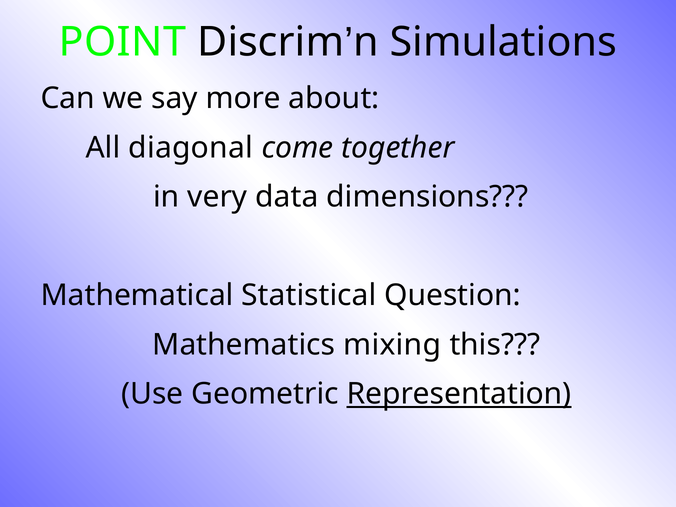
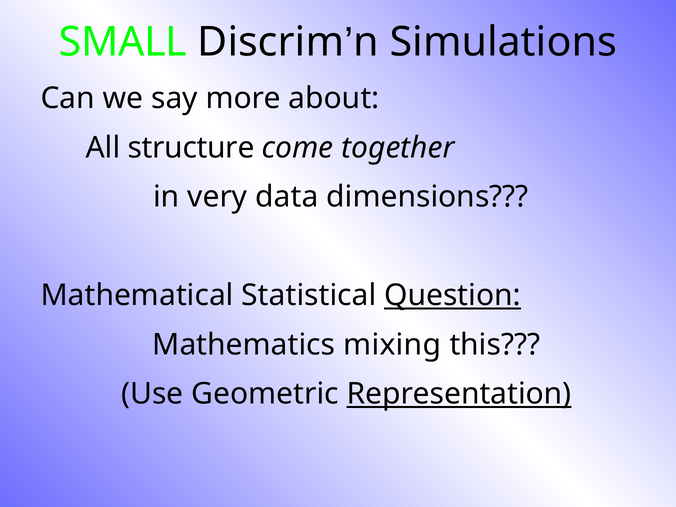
POINT: POINT -> SMALL (123, 42)
diagonal: diagonal -> structure (191, 148)
Question underline: none -> present (453, 295)
